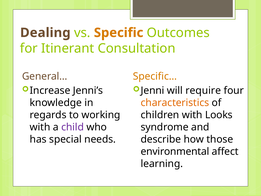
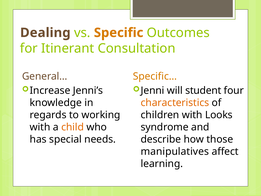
require: require -> student (203, 90)
child colour: purple -> orange (73, 127)
environmental: environmental -> manipulatives (175, 151)
